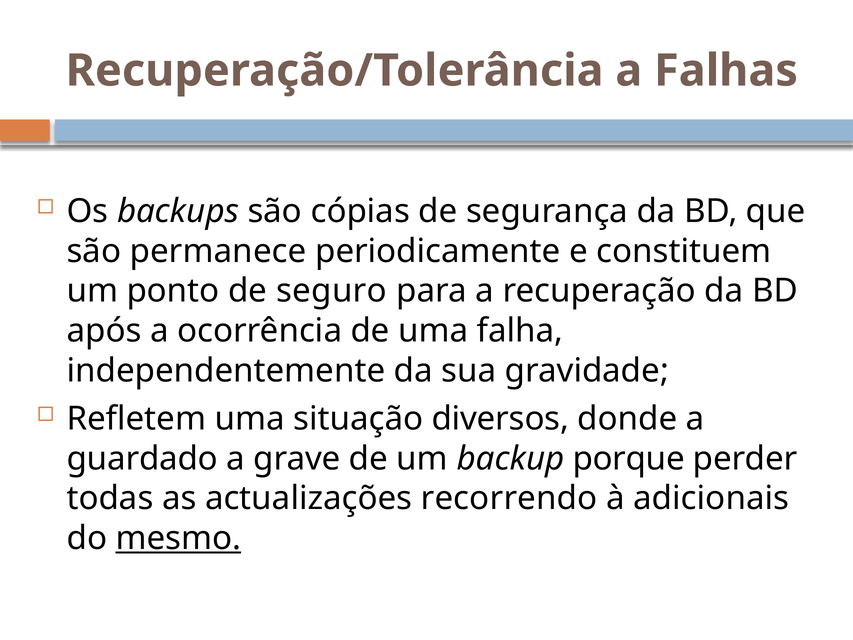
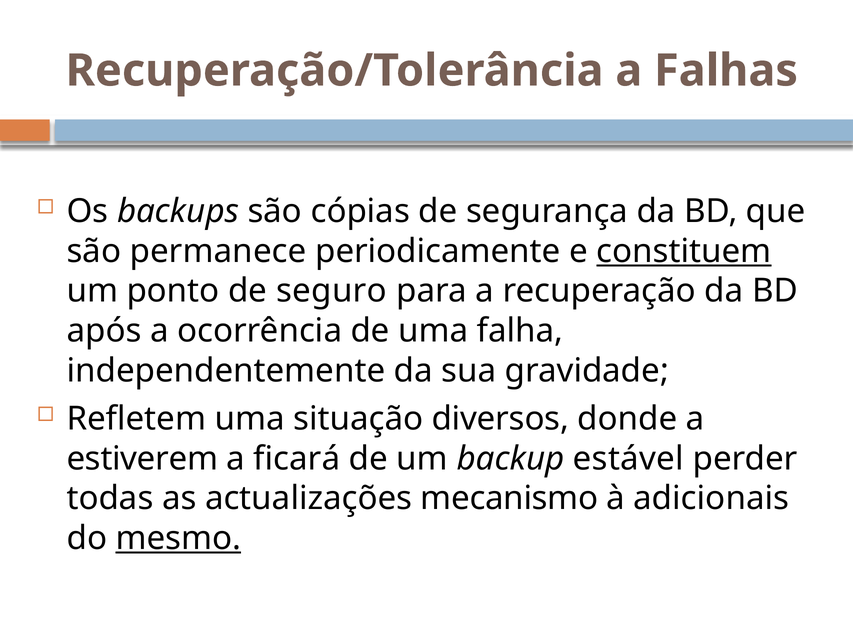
constituem underline: none -> present (684, 251)
guardado: guardado -> estiverem (142, 459)
grave: grave -> ficará (297, 459)
porque: porque -> estável (628, 459)
recorrendo: recorrendo -> mecanismo (509, 498)
